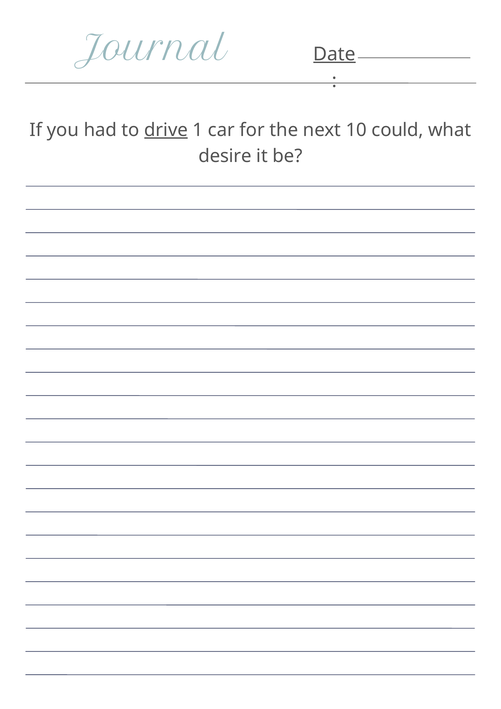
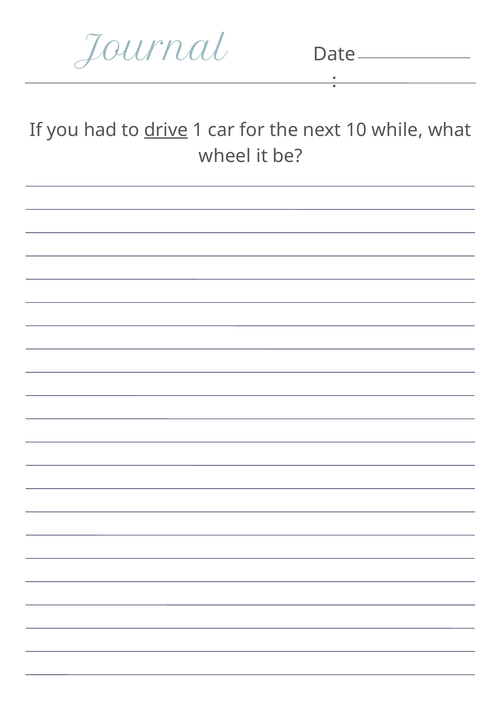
Date underline: present -> none (334, 54)
could: could -> while (397, 130)
desire: desire -> wheel (225, 156)
